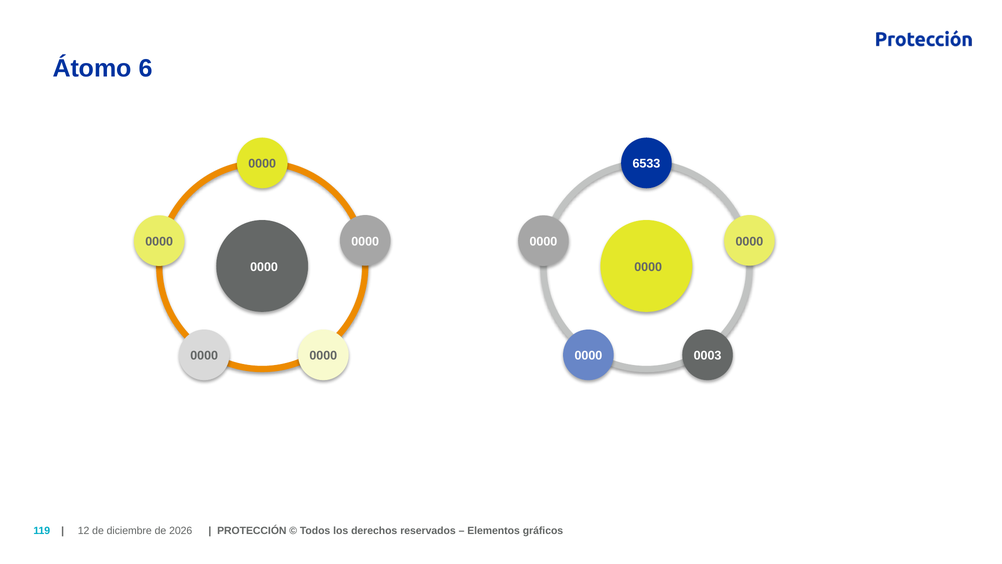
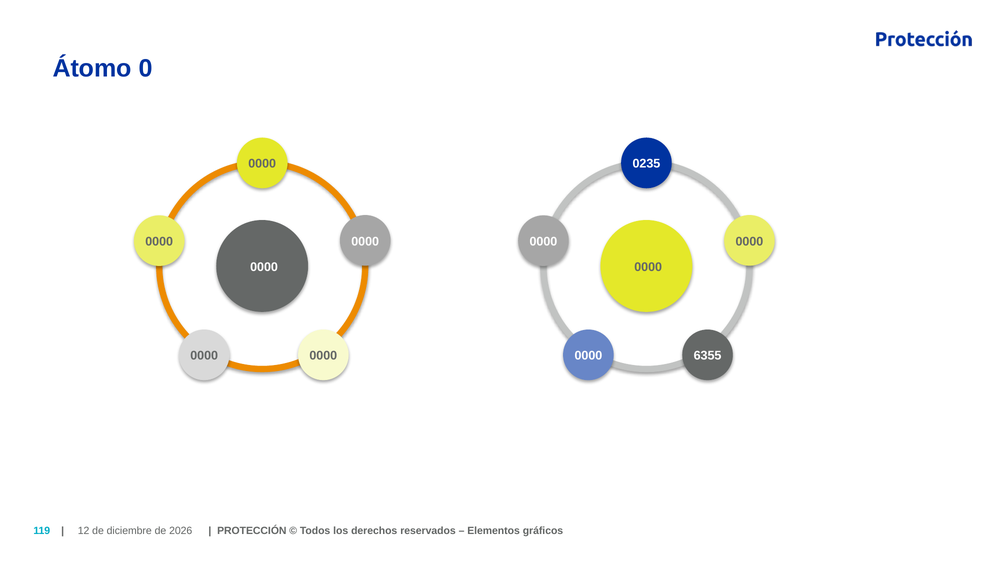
6: 6 -> 0 (146, 69)
6533: 6533 -> 0235 (646, 164)
0003: 0003 -> 6355 (708, 355)
